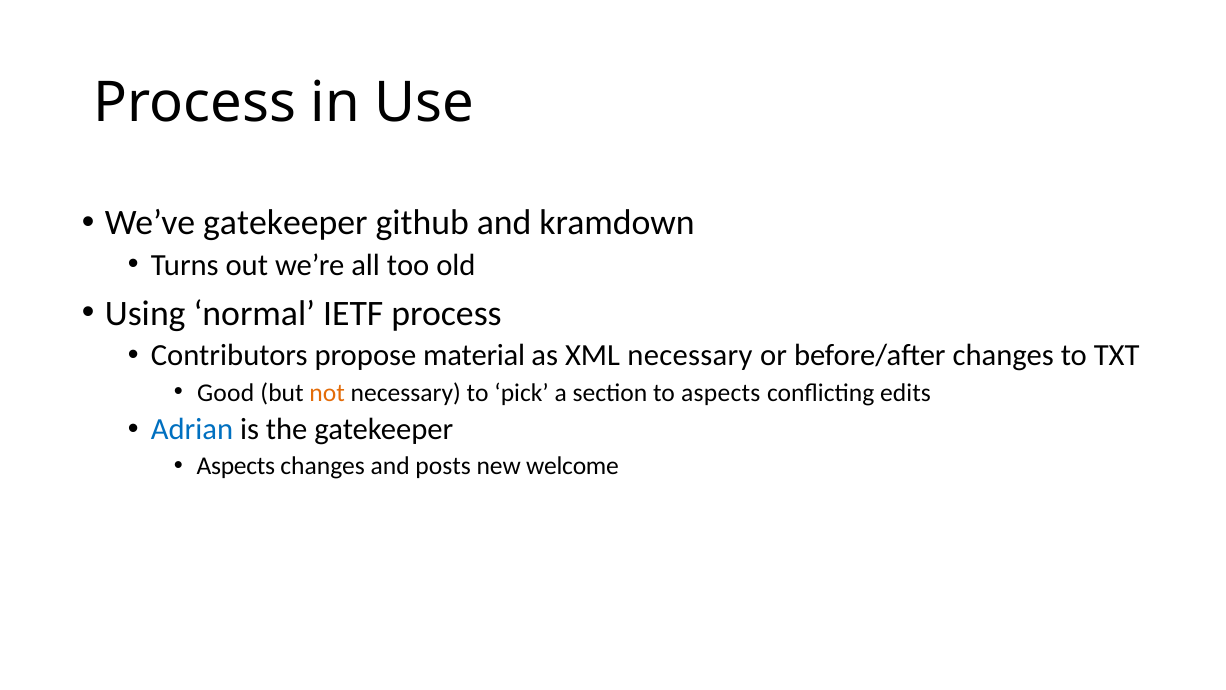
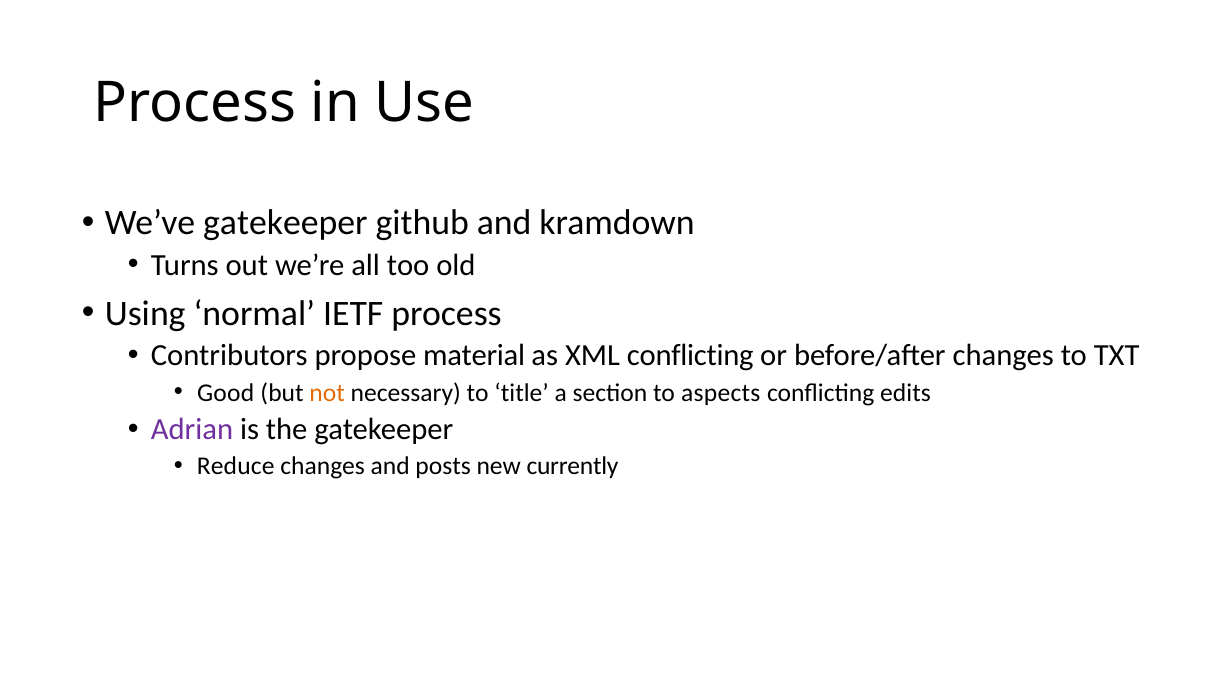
XML necessary: necessary -> conflicting (690, 356)
pick: pick -> title (522, 392)
Adrian colour: blue -> purple (192, 429)
Aspects: Aspects -> Reduce (236, 466)
welcome: welcome -> currently (573, 466)
